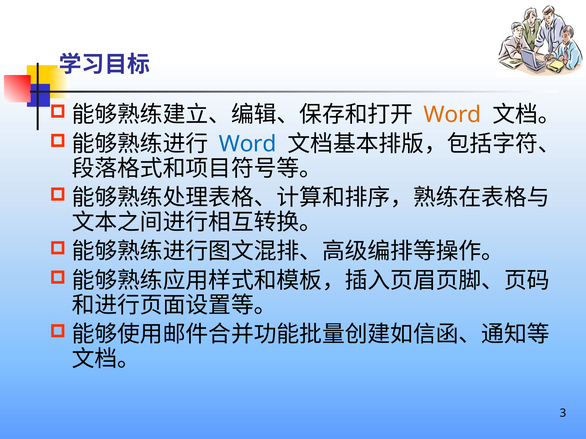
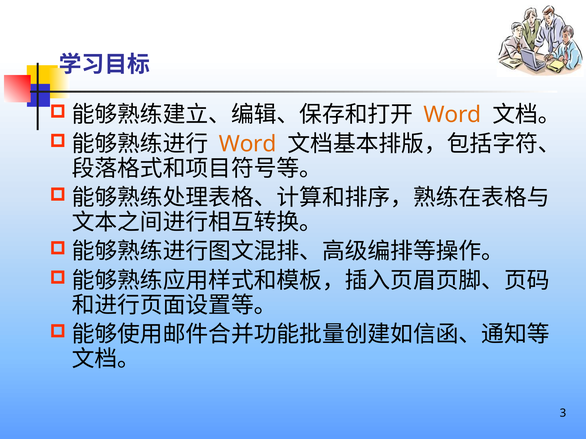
Word colour: blue -> orange (248, 144)
